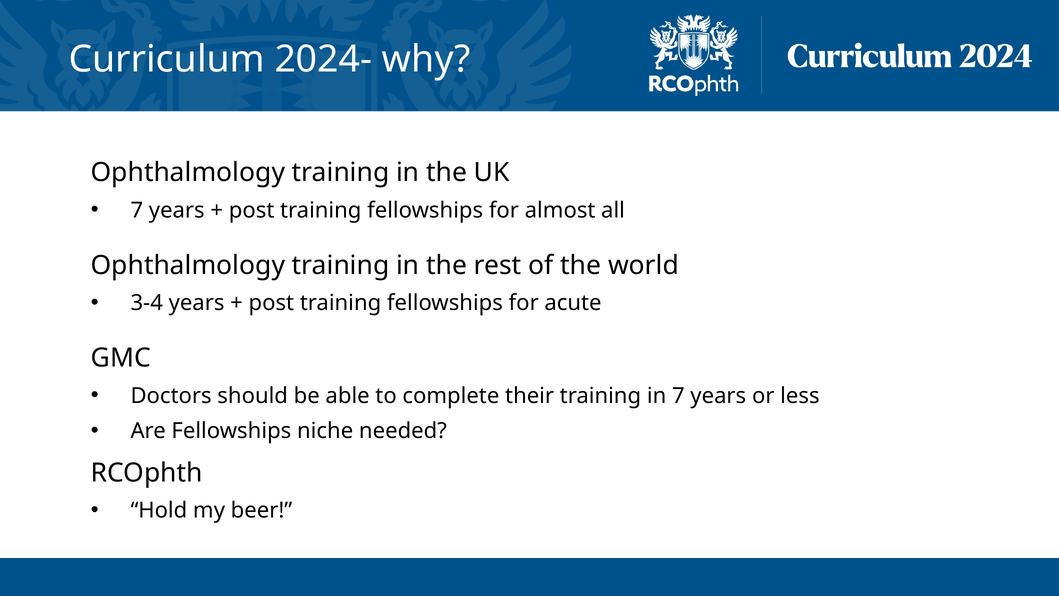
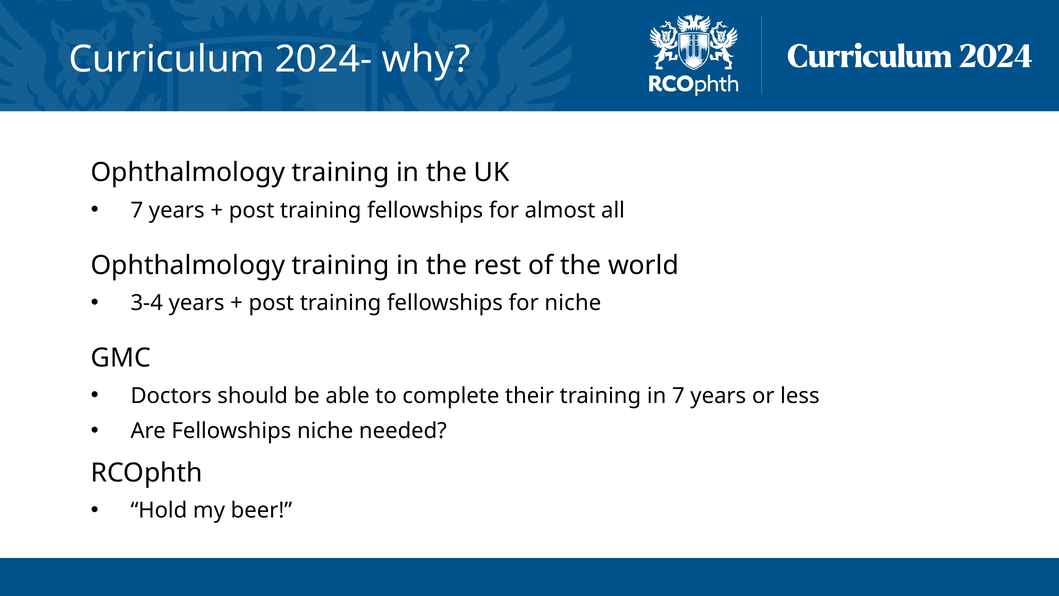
for acute: acute -> niche (573, 303)
